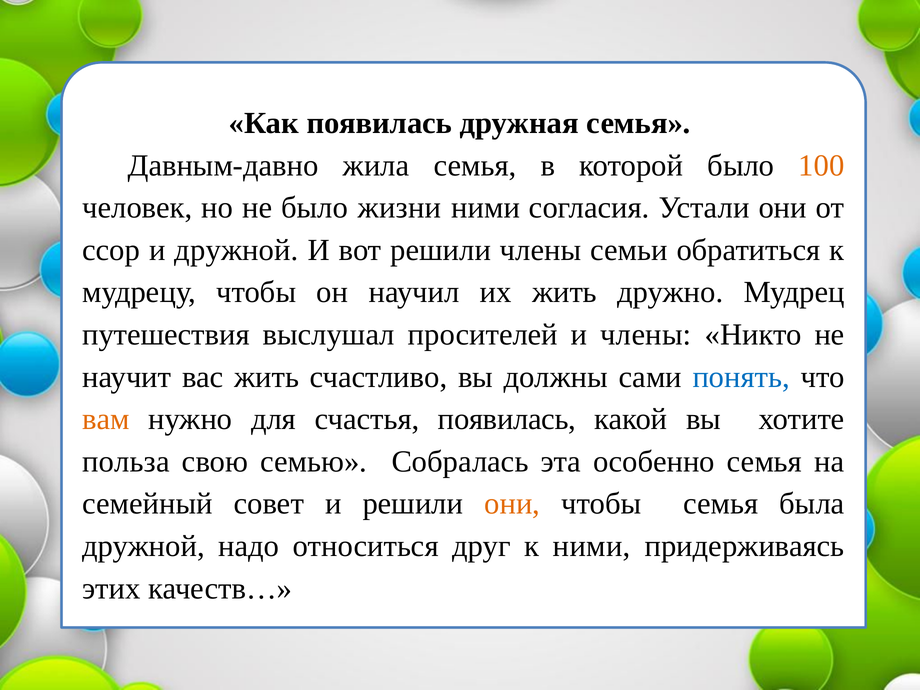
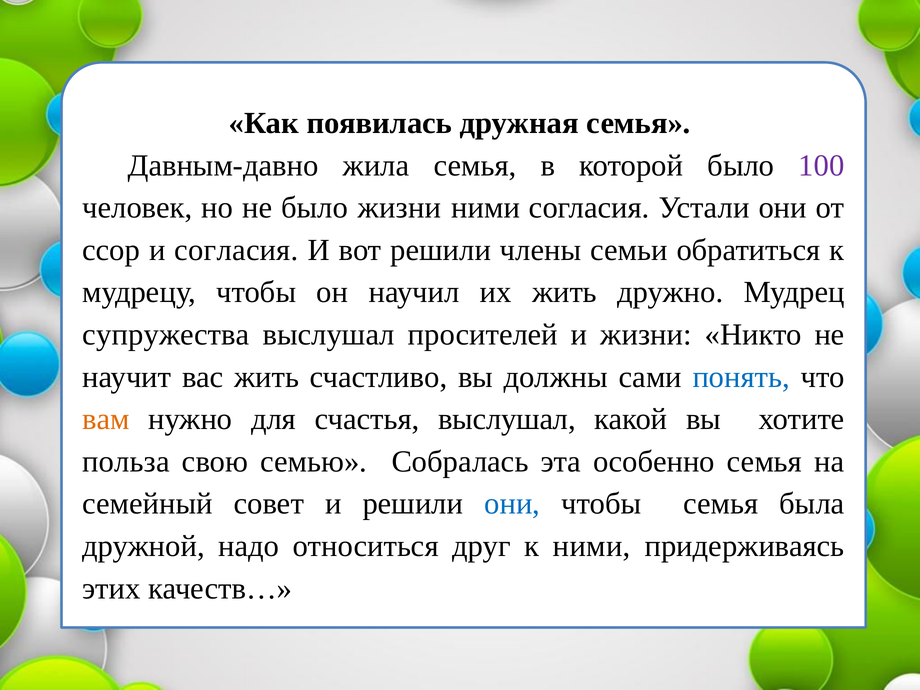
100 colour: orange -> purple (821, 165)
и дружной: дружной -> согласия (236, 250)
путешествия: путешествия -> супружества (166, 335)
и члены: члены -> жизни (646, 335)
счастья появилась: появилась -> выслушал (507, 419)
они colour: orange -> blue (512, 504)
